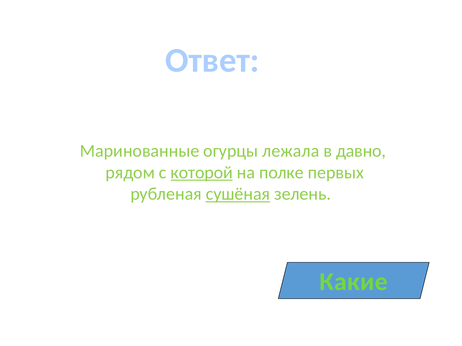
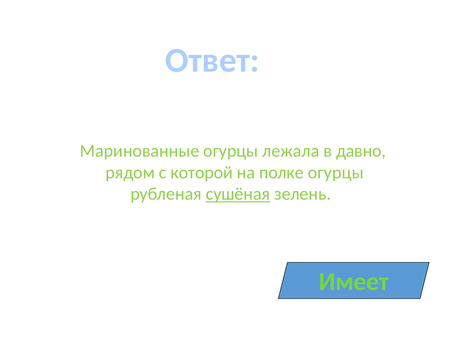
которой underline: present -> none (202, 173)
полке первых: первых -> огурцы (336, 173)
Какие: Какие -> Имеет (354, 282)
